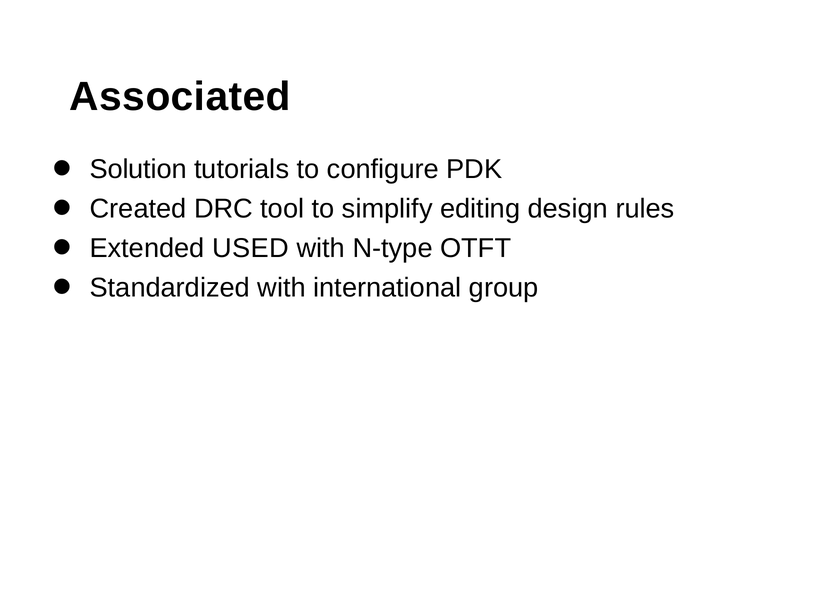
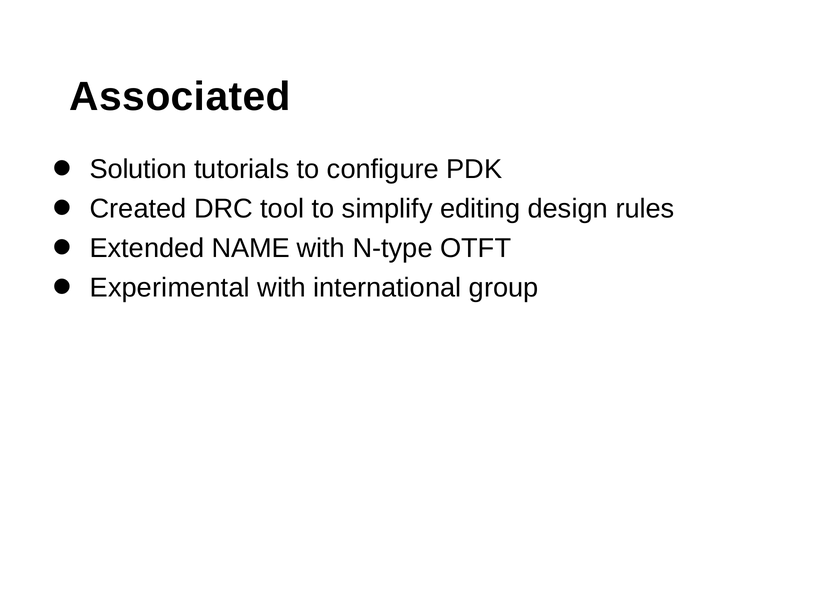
USED: USED -> NAME (251, 248)
Standardized: Standardized -> Experimental (170, 288)
